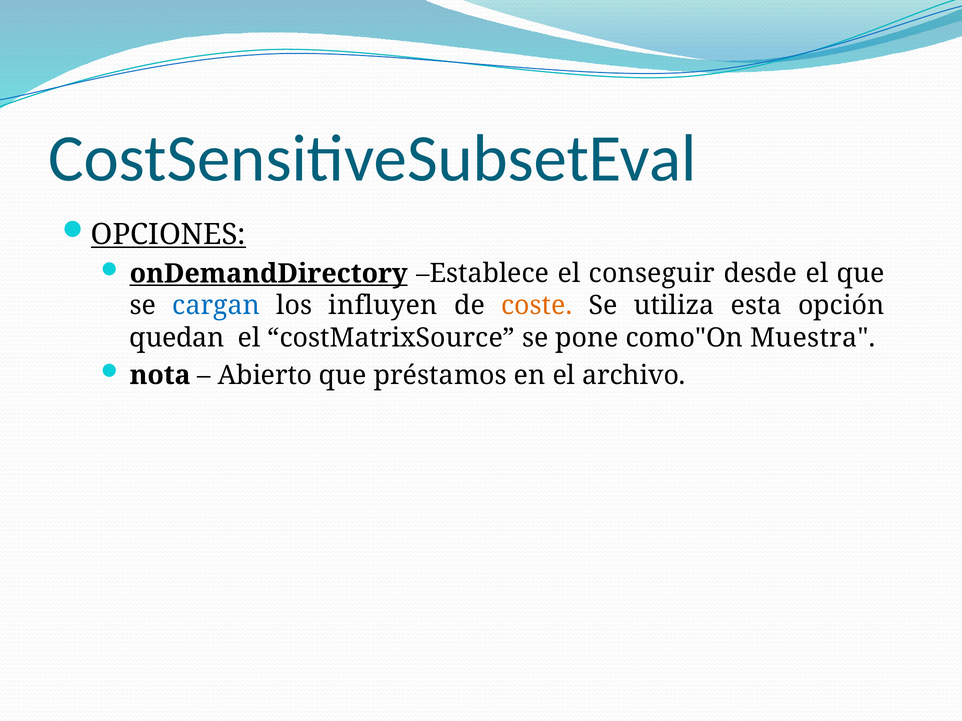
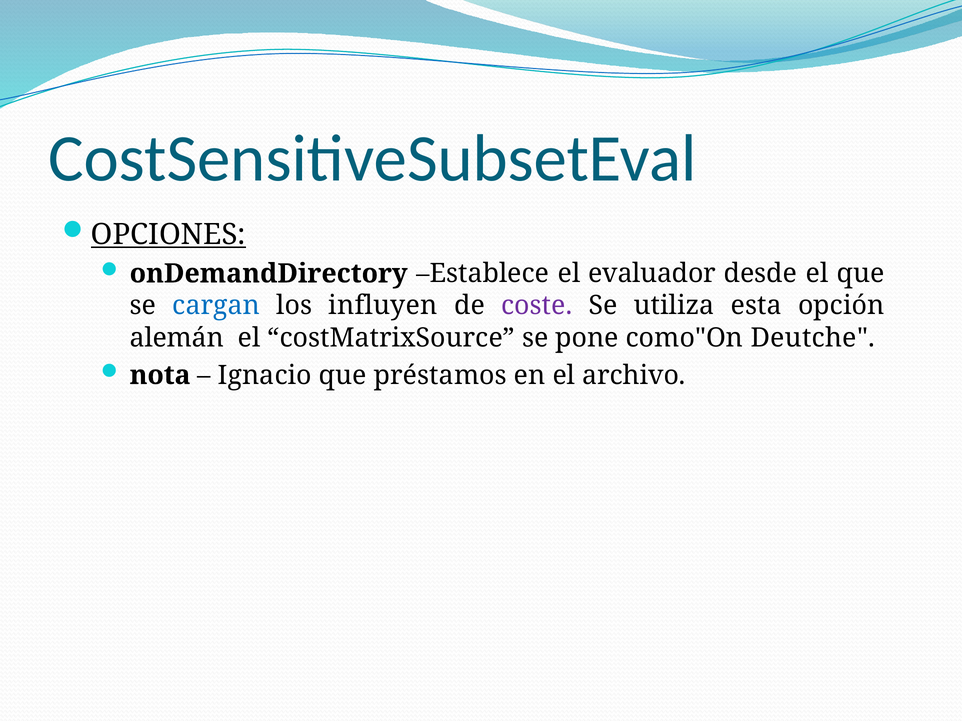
onDemandDirectory underline: present -> none (269, 274)
conseguir: conseguir -> evaluador (652, 274)
coste colour: orange -> purple (537, 306)
quedan: quedan -> alemán (177, 338)
Muestra: Muestra -> Deutche (813, 338)
Abierto: Abierto -> Ignacio (265, 375)
